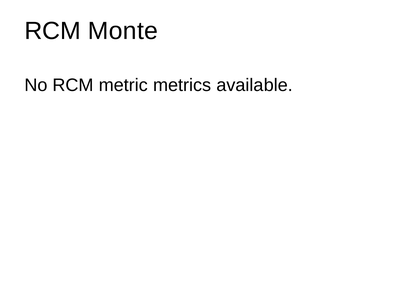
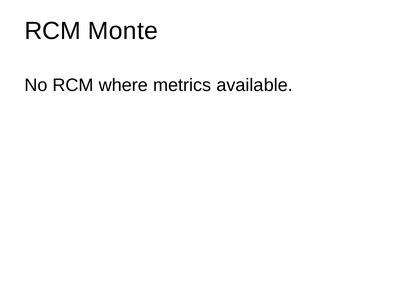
metric: metric -> where (123, 85)
